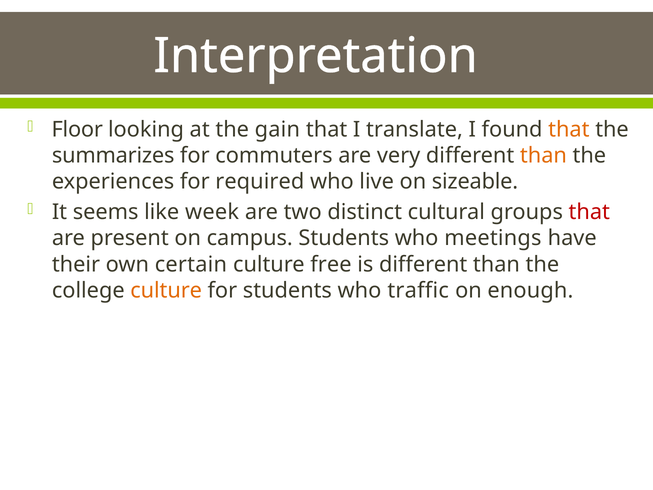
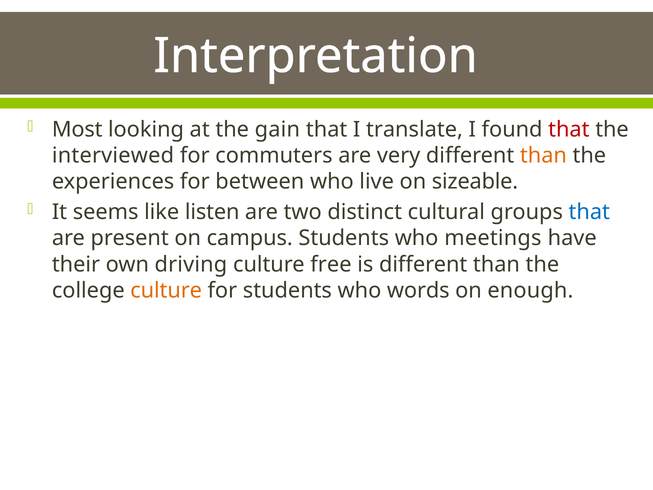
Floor: Floor -> Most (77, 129)
that colour: orange -> red (569, 129)
summarizes: summarizes -> interviewed (113, 155)
required: required -> between (260, 181)
week: week -> listen (212, 212)
that colour: red -> blue (589, 212)
certain: certain -> driving (191, 264)
traffic: traffic -> words (418, 290)
